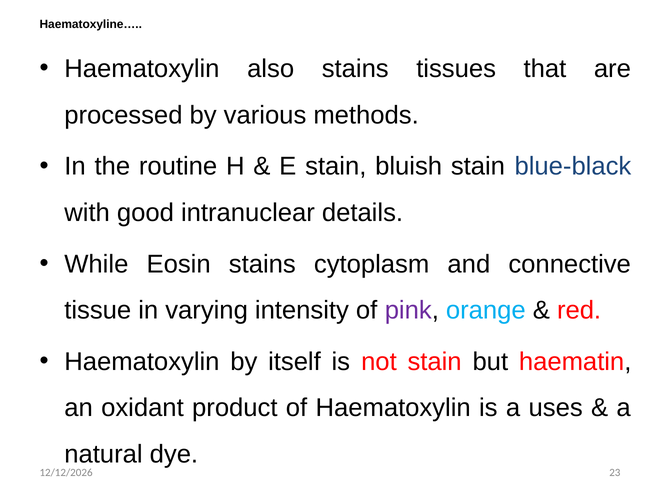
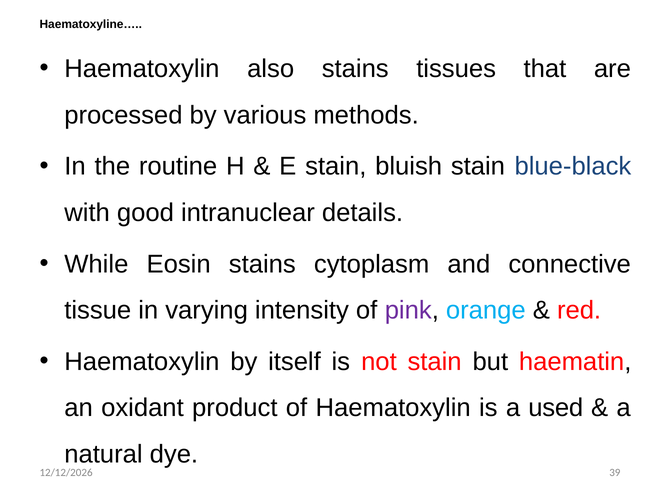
uses: uses -> used (556, 408)
23: 23 -> 39 (615, 473)
